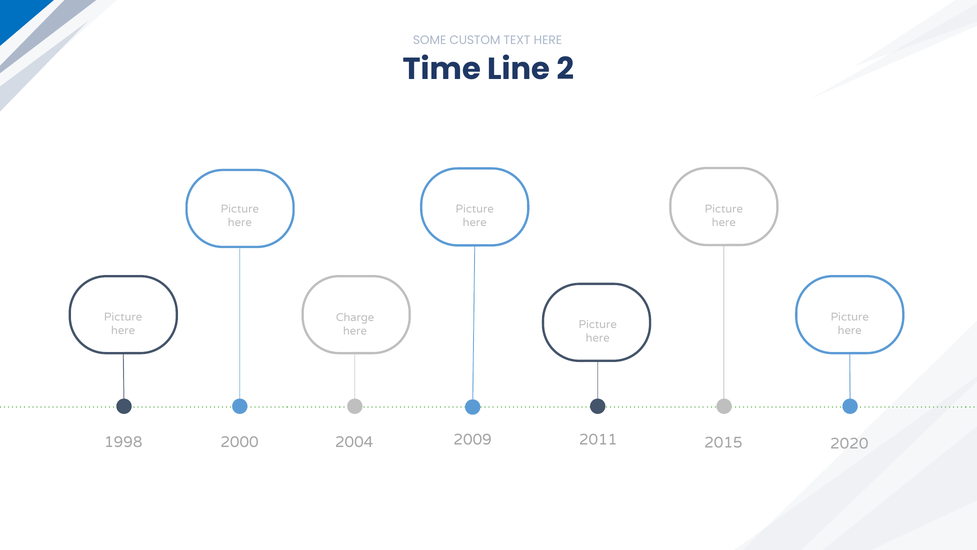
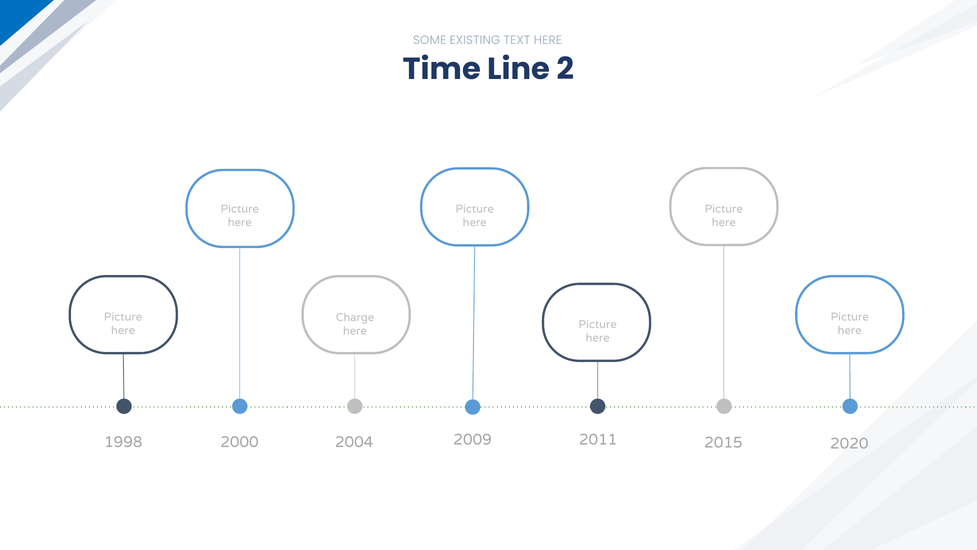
CUSTOM: CUSTOM -> EXISTING (475, 40)
